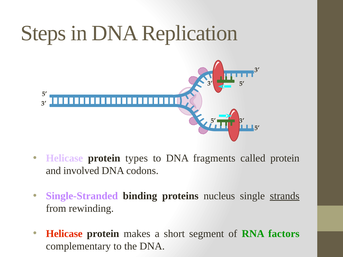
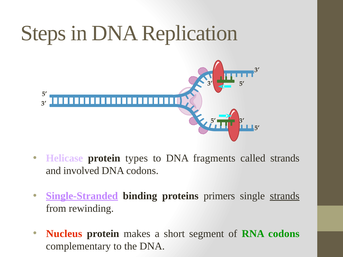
called protein: protein -> strands (285, 158)
Single-Stranded underline: none -> present (82, 196)
nucleus: nucleus -> primers (219, 196)
Helicase: Helicase -> Nucleus (64, 234)
RNA factors: factors -> codons (284, 234)
